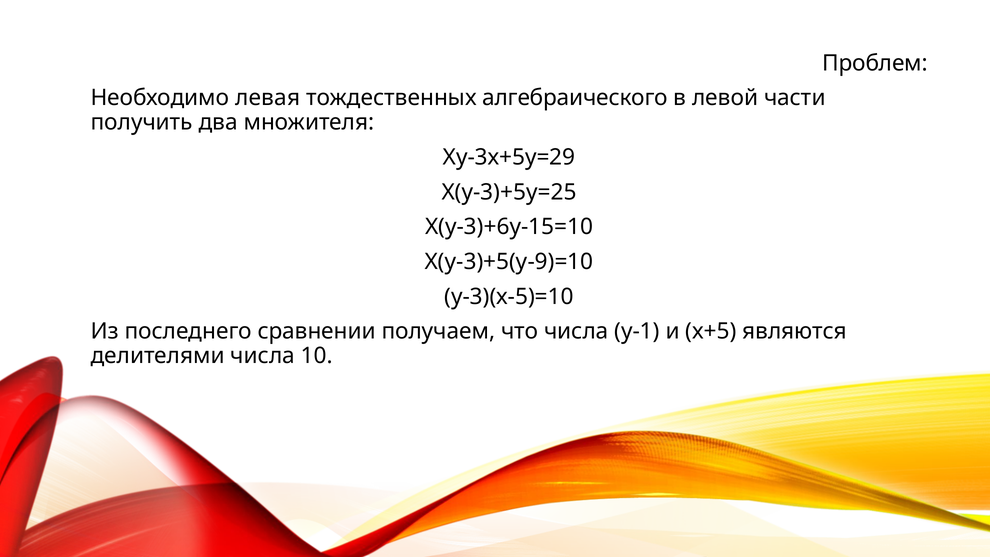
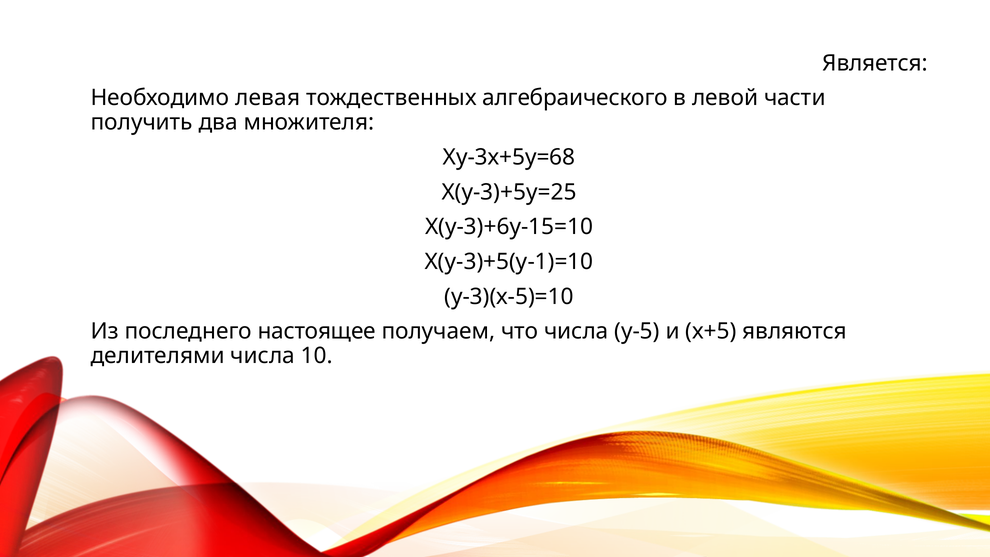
Проблем: Проблем -> Является (875, 63)
Ху-3х+5у=29: Ху-3х+5у=29 -> Ху-3х+5у=68 (509, 157)
Х(у-3)+5(у-9)=10: Х(у-3)+5(у-9)=10 -> Х(у-3)+5(у-1)=10 (509, 262)
сравнении: сравнении -> настоящее (317, 331)
у-1: у-1 -> у-5 (637, 331)
